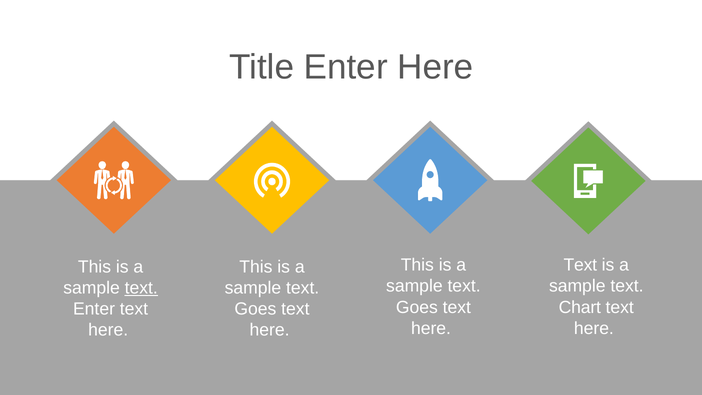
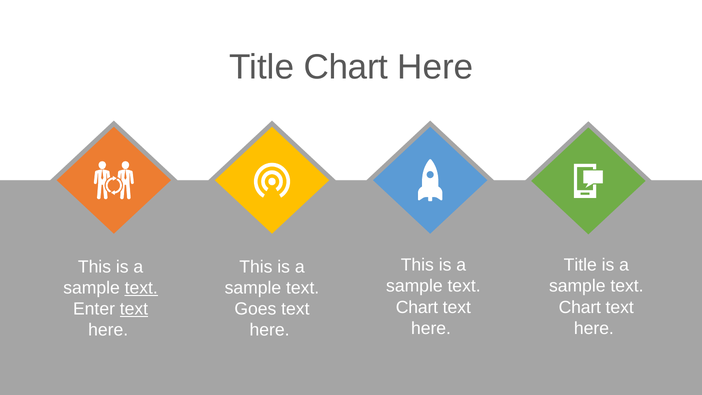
Title Enter: Enter -> Chart (346, 67)
Text: Text -> Title (580, 265)
Goes: Goes -> Chart (417, 307)
text underline: none -> present (134, 309)
